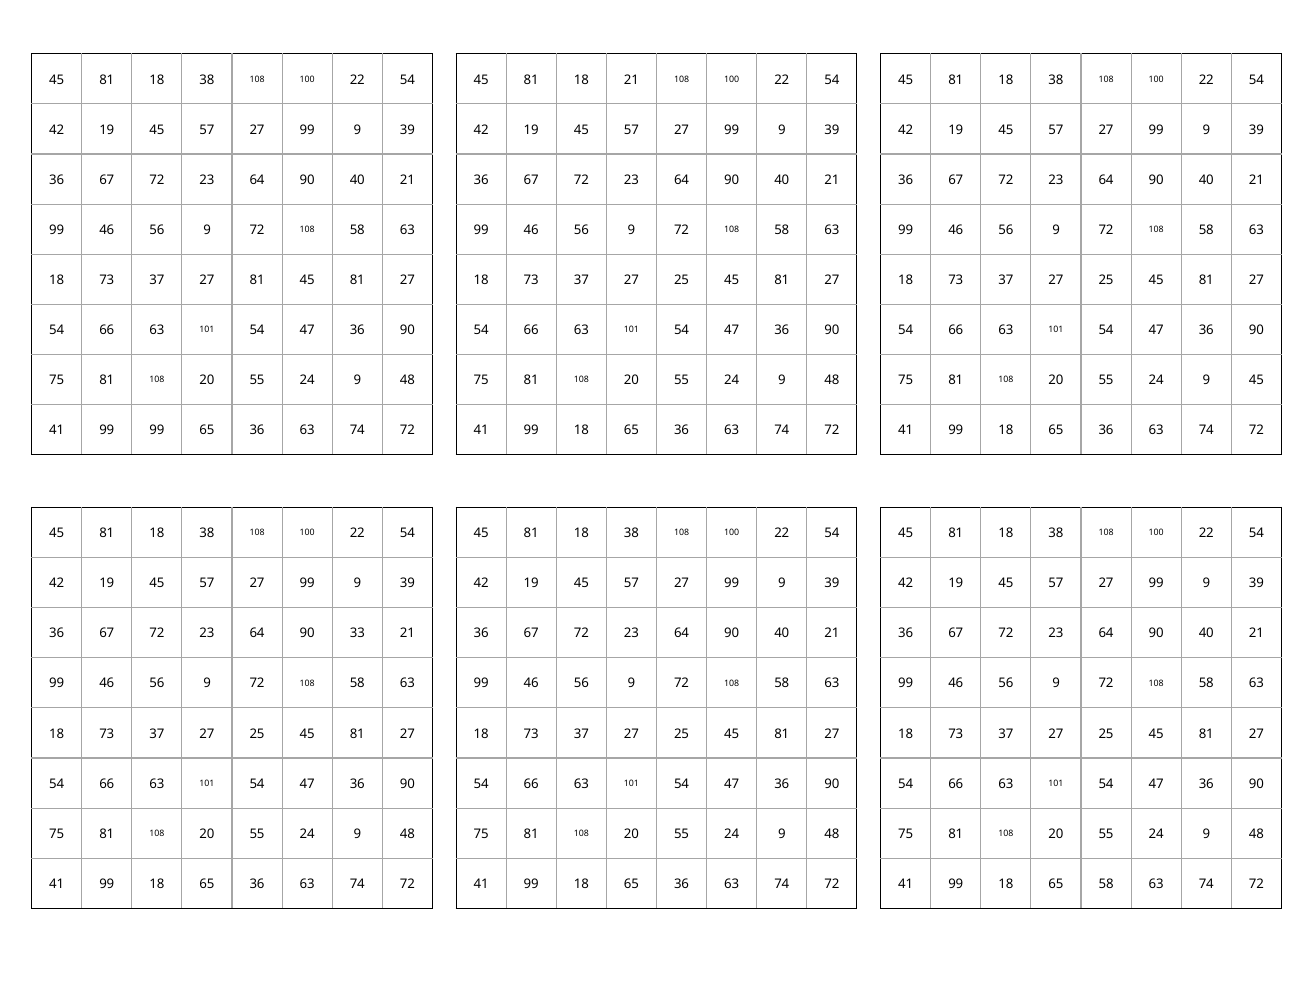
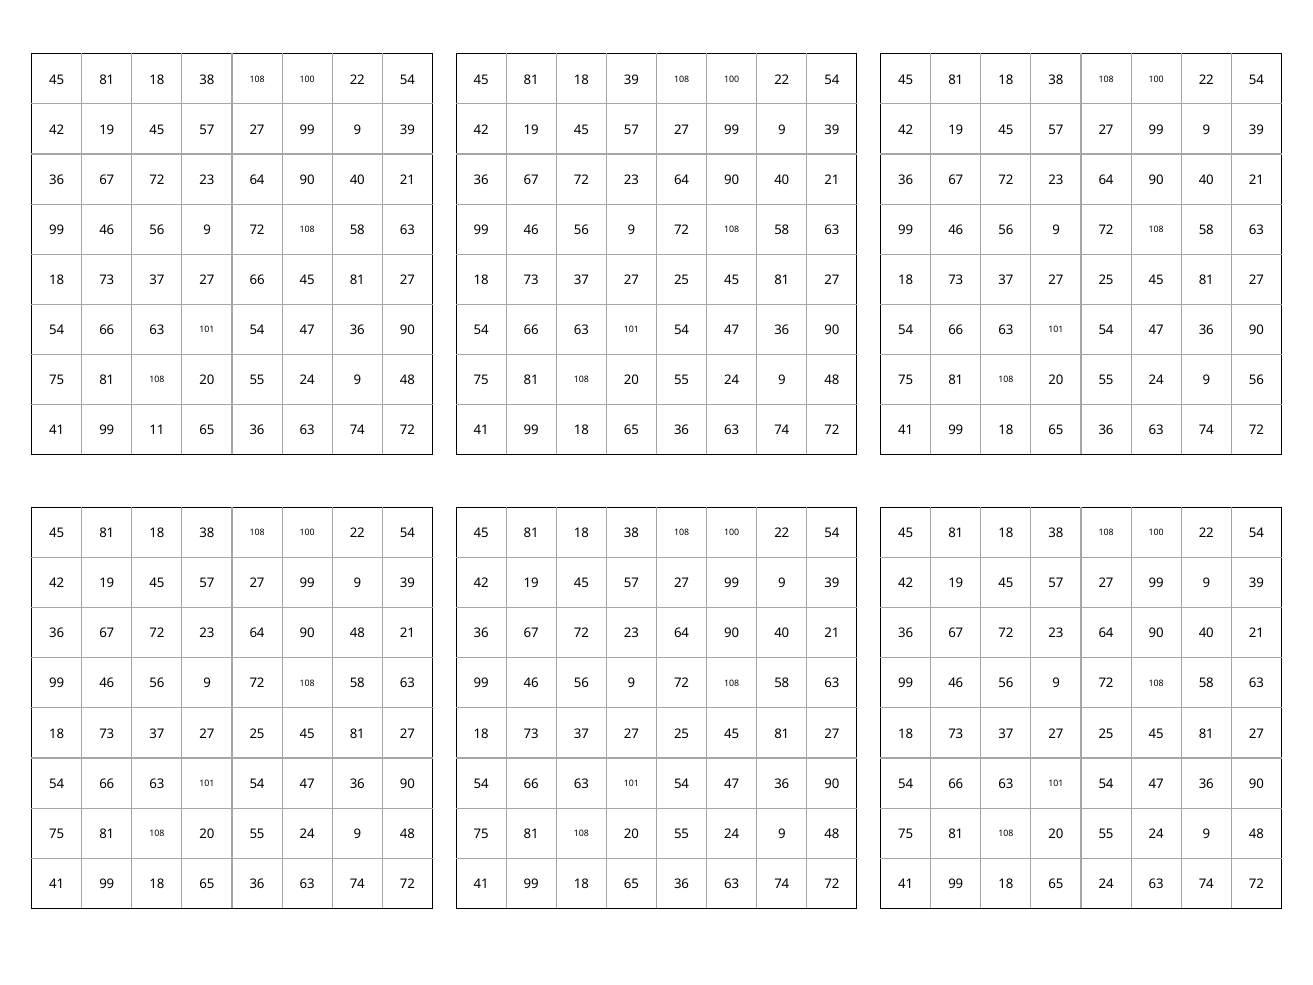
18 21: 21 -> 39 (631, 80)
27 81: 81 -> 66 (257, 280)
9 45: 45 -> 56 (1256, 380)
99 99: 99 -> 11 (157, 430)
90 33: 33 -> 48 (357, 633)
65 58: 58 -> 24 (1106, 884)
